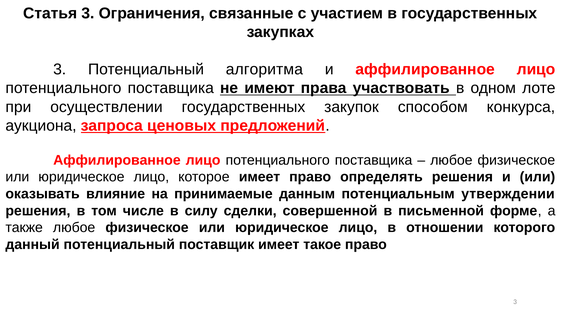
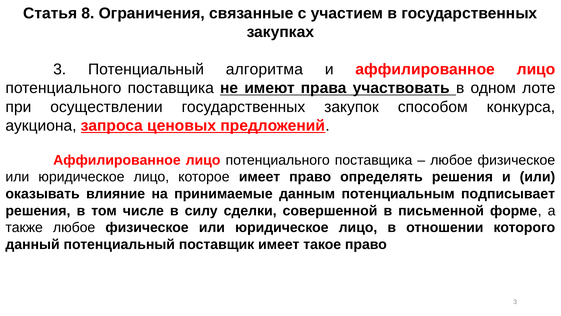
Статья 3: 3 -> 8 (88, 13)
утверждении: утверждении -> подписывает (508, 194)
